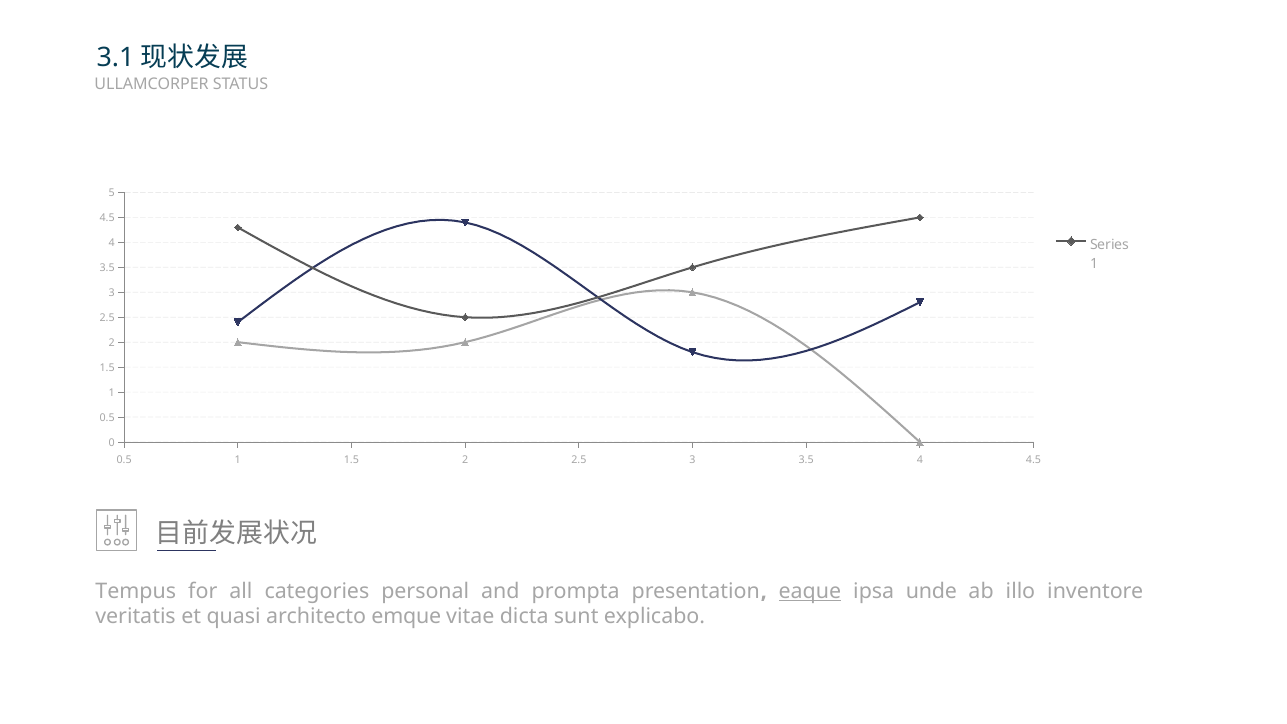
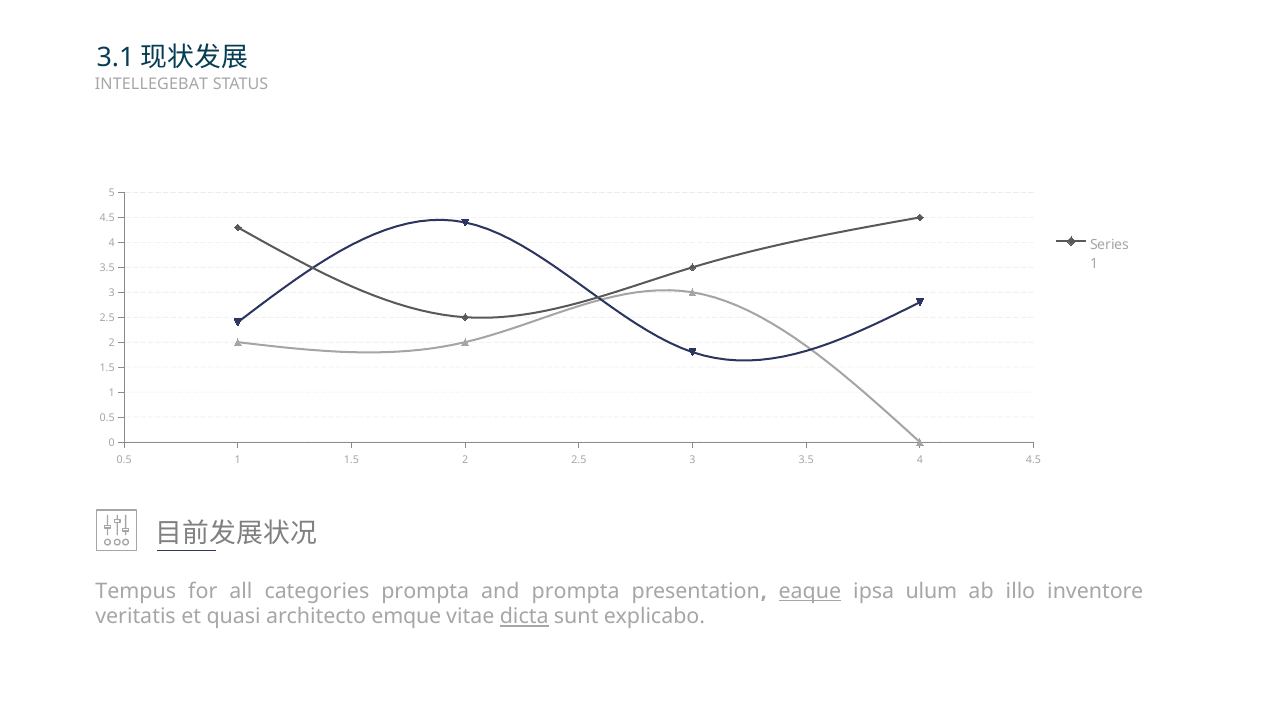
ULLAMCORPER: ULLAMCORPER -> INTELLEGEBAT (151, 84)
categories personal: personal -> prompta (425, 591)
unde: unde -> ulum (931, 591)
dicta underline: none -> present (524, 617)
